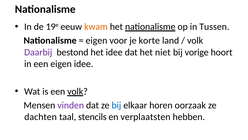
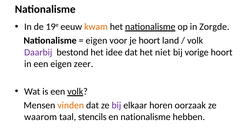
Tussen: Tussen -> Zorgde (214, 27)
je korte: korte -> hoort (149, 40)
eigen idee: idee -> zeer (84, 64)
vinden colour: purple -> orange (71, 105)
bij colour: blue -> purple (116, 105)
dachten: dachten -> waarom (41, 117)
en verplaatsten: verplaatsten -> nationalisme (146, 117)
